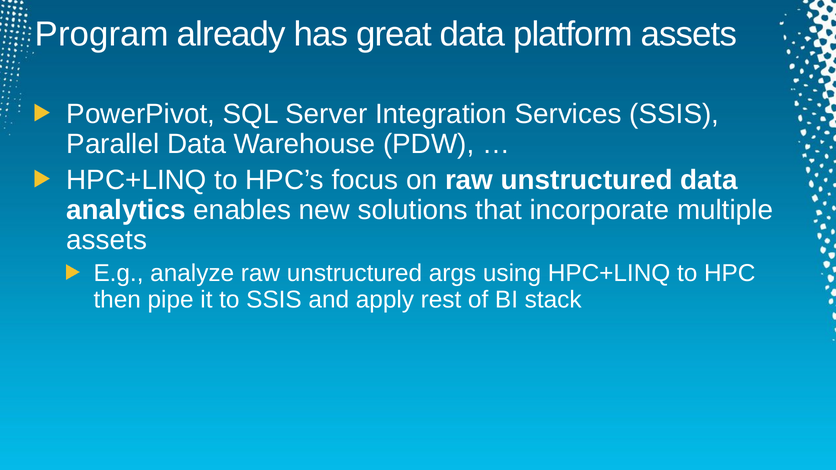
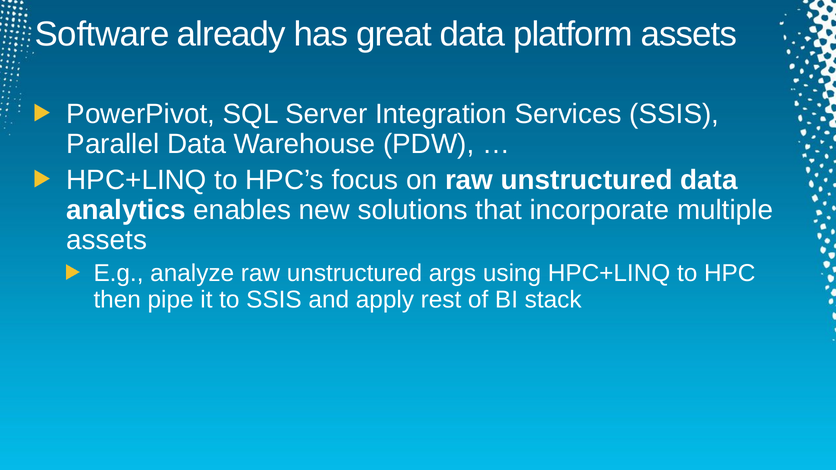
Program: Program -> Software (102, 34)
